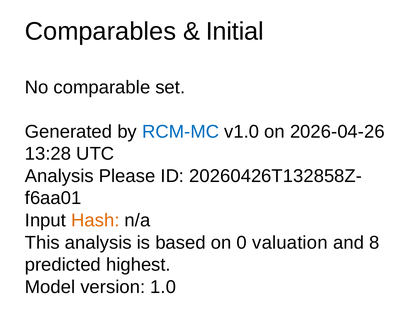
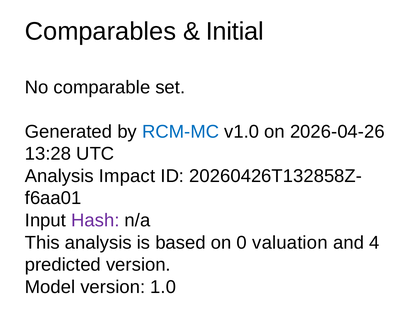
Please: Please -> Impact (127, 176)
Hash colour: orange -> purple (95, 220)
8: 8 -> 4 (374, 243)
predicted highest: highest -> version (138, 265)
